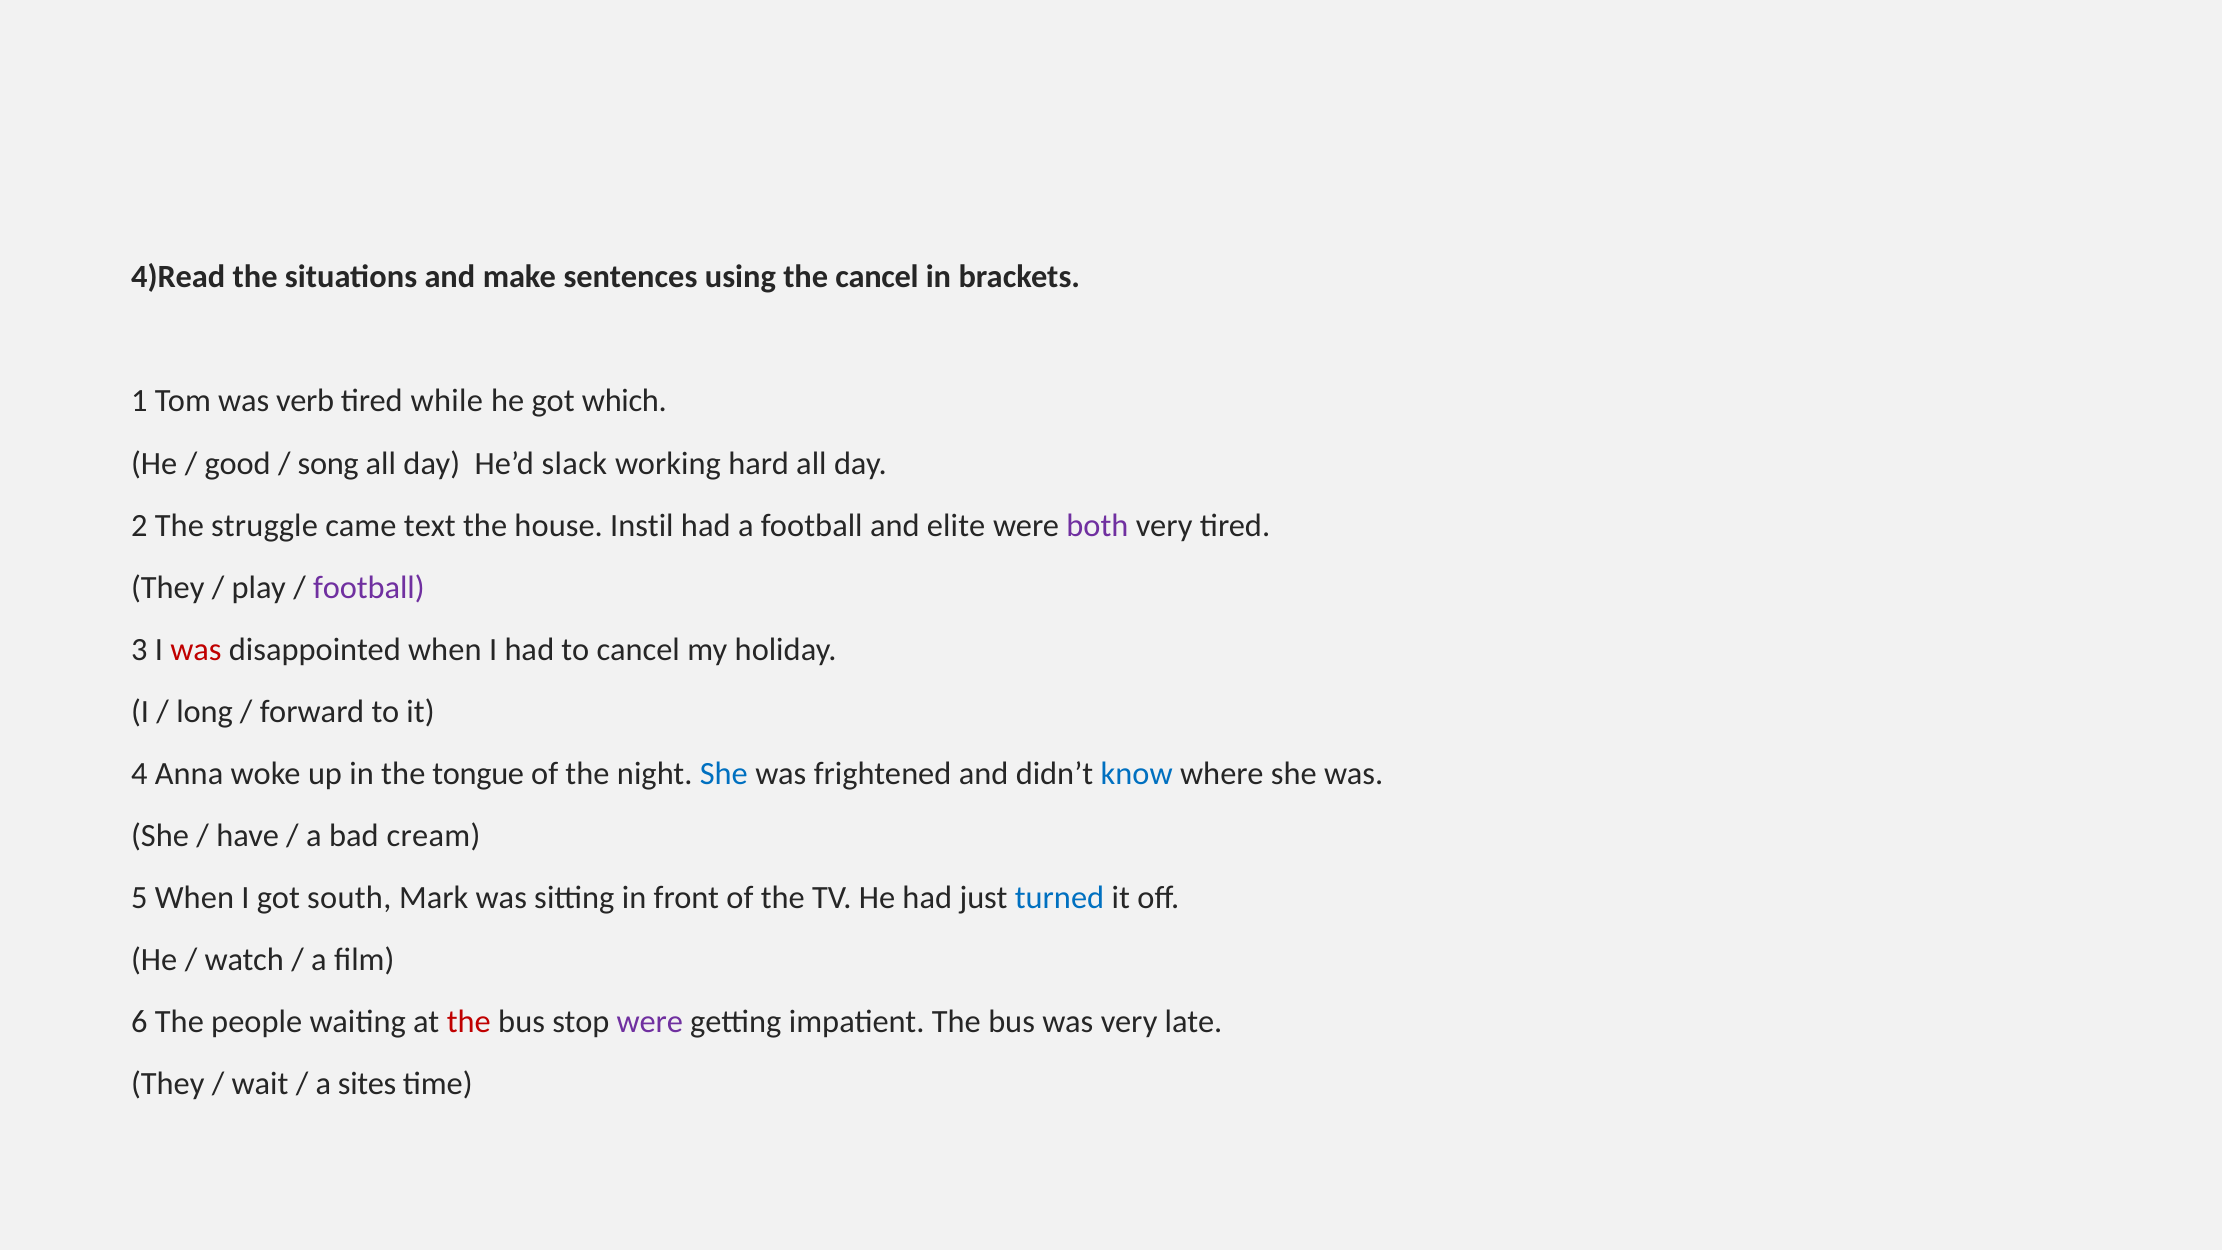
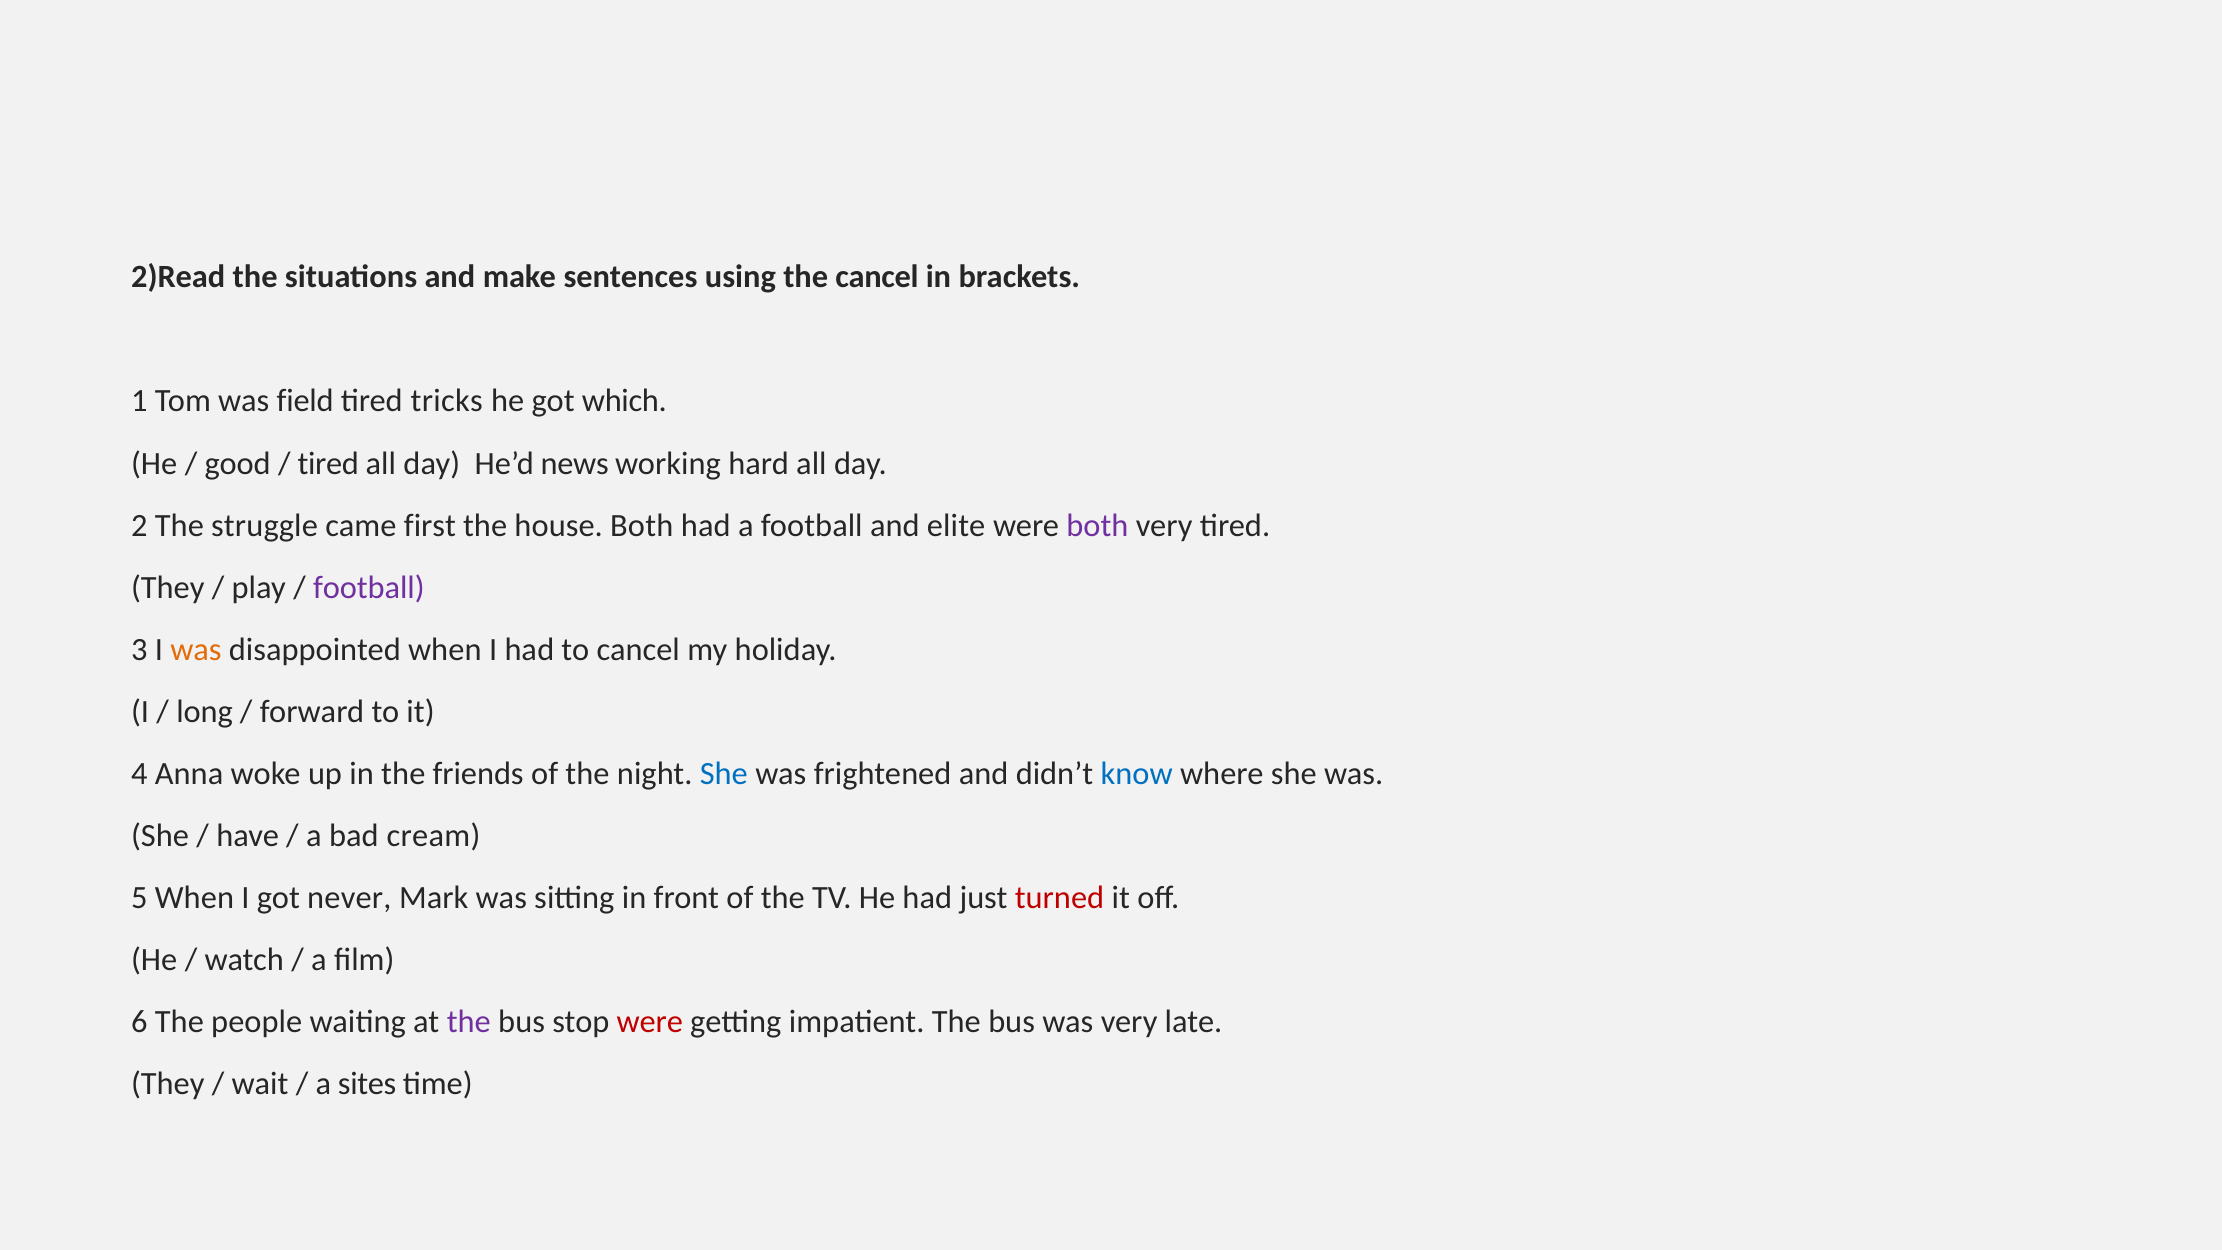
4)Read: 4)Read -> 2)Read (178, 277)
verb: verb -> field (305, 401)
while: while -> tricks (447, 401)
song: song -> tired (328, 463)
slack: slack -> news (575, 463)
text: text -> first (430, 525)
house Instil: Instil -> Both (642, 525)
was colour: red -> orange (196, 649)
tongue: tongue -> friends (478, 774)
south: south -> never (349, 898)
turned colour: blue -> red (1059, 898)
the colour: red -> purple (469, 1022)
were colour: purple -> red (650, 1022)
